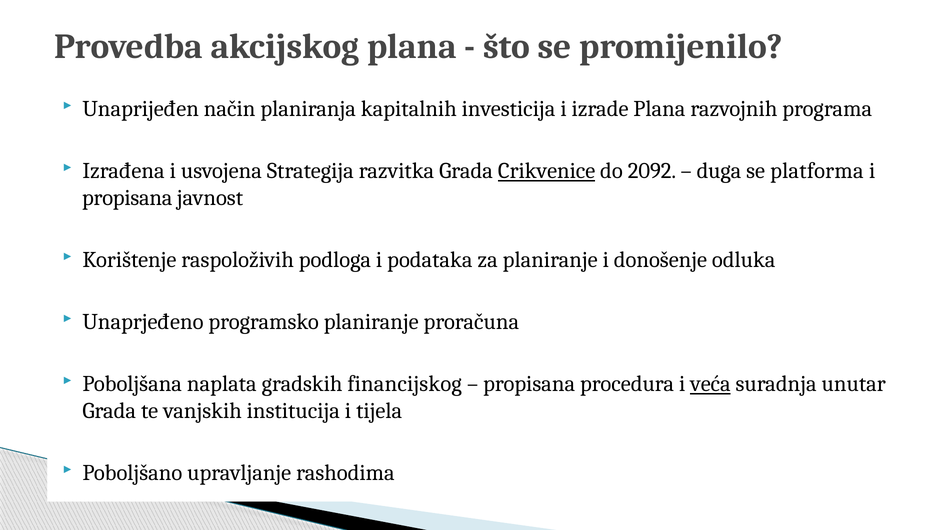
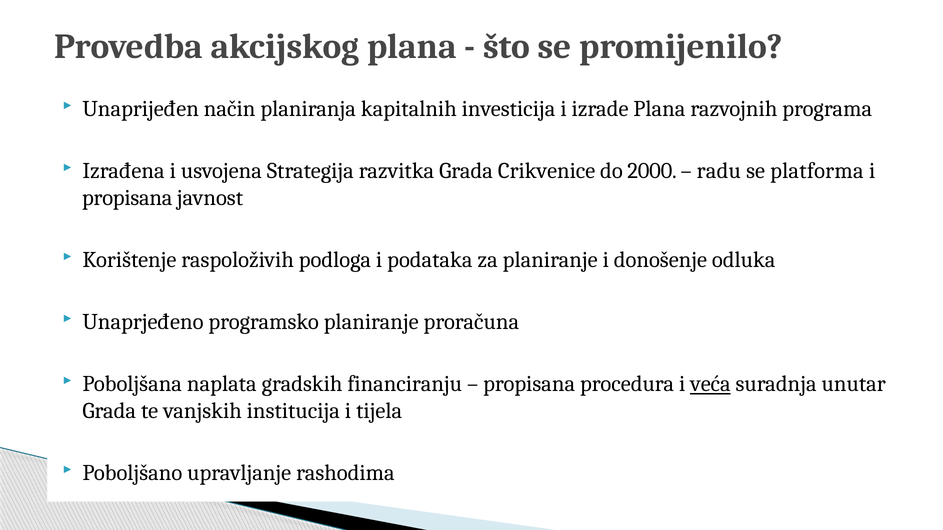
Crikvenice underline: present -> none (547, 171)
2092: 2092 -> 2000 (652, 171)
duga: duga -> radu (719, 171)
financijskog: financijskog -> financiranju (405, 384)
